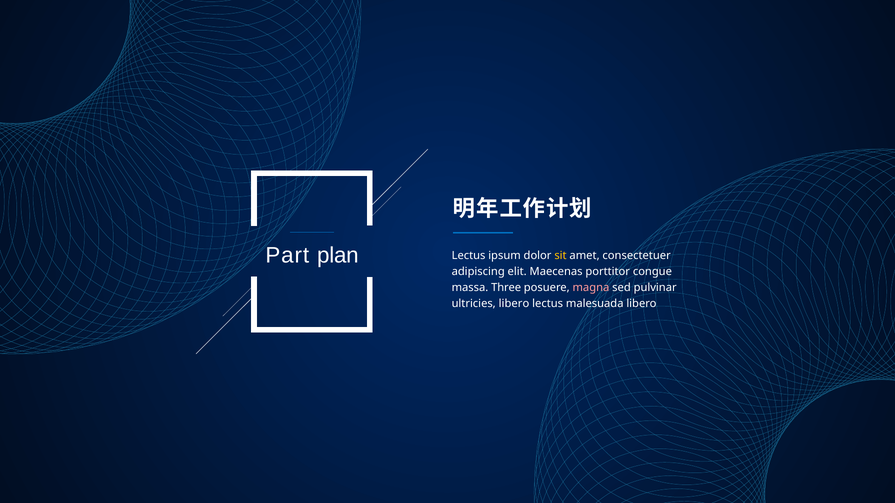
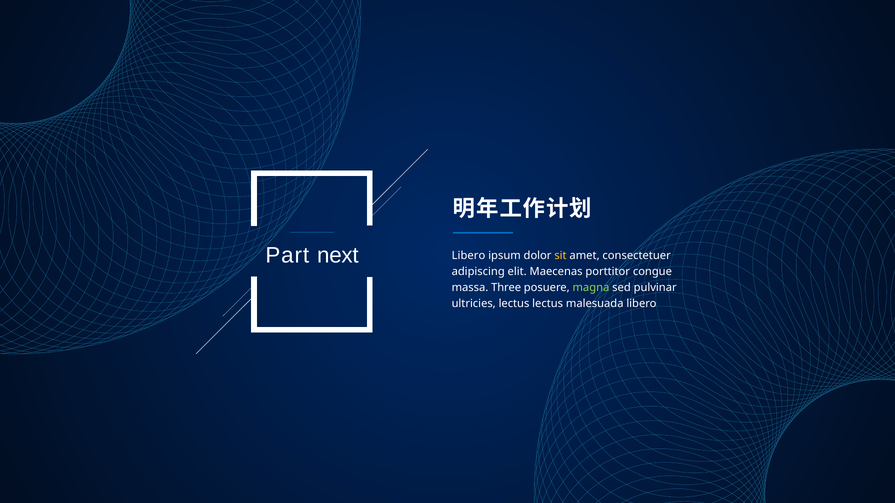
plan: plan -> next (338, 255)
Lectus: Lectus -> Libero (468, 256)
magna colour: pink -> light green (591, 288)
ultricies libero: libero -> lectus (514, 304)
